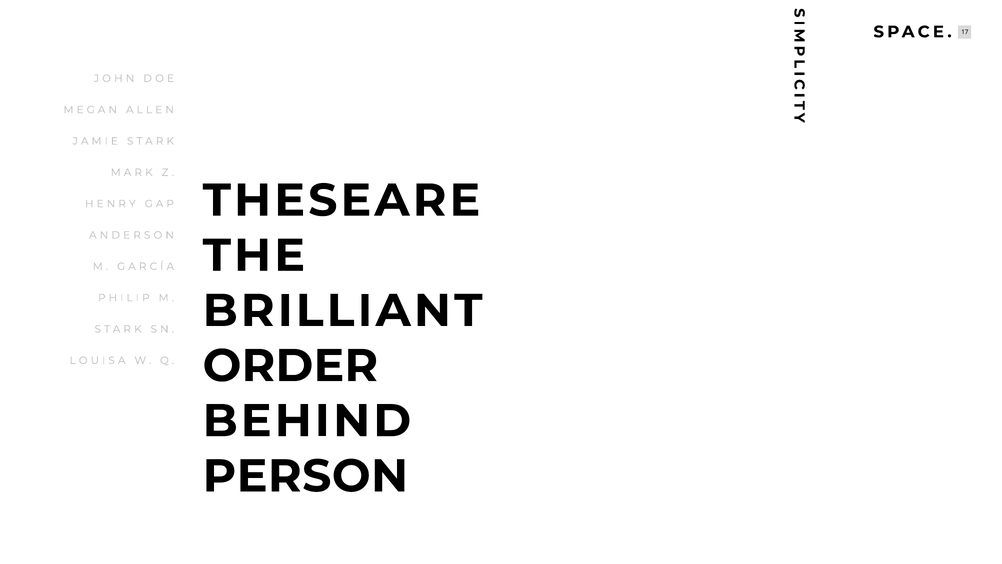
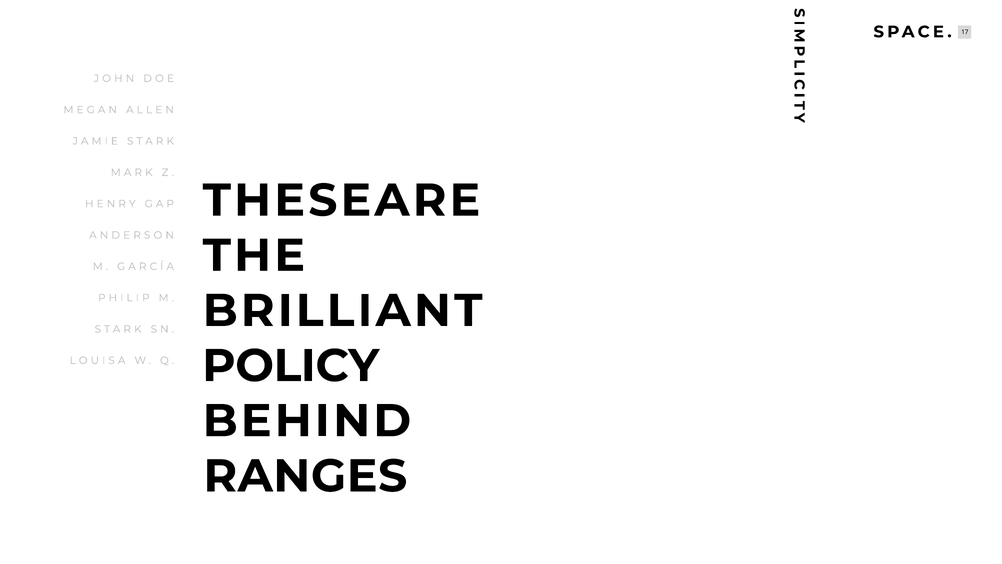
ORDER: ORDER -> POLICY (291, 366)
PERSON: PERSON -> RANGES (305, 476)
